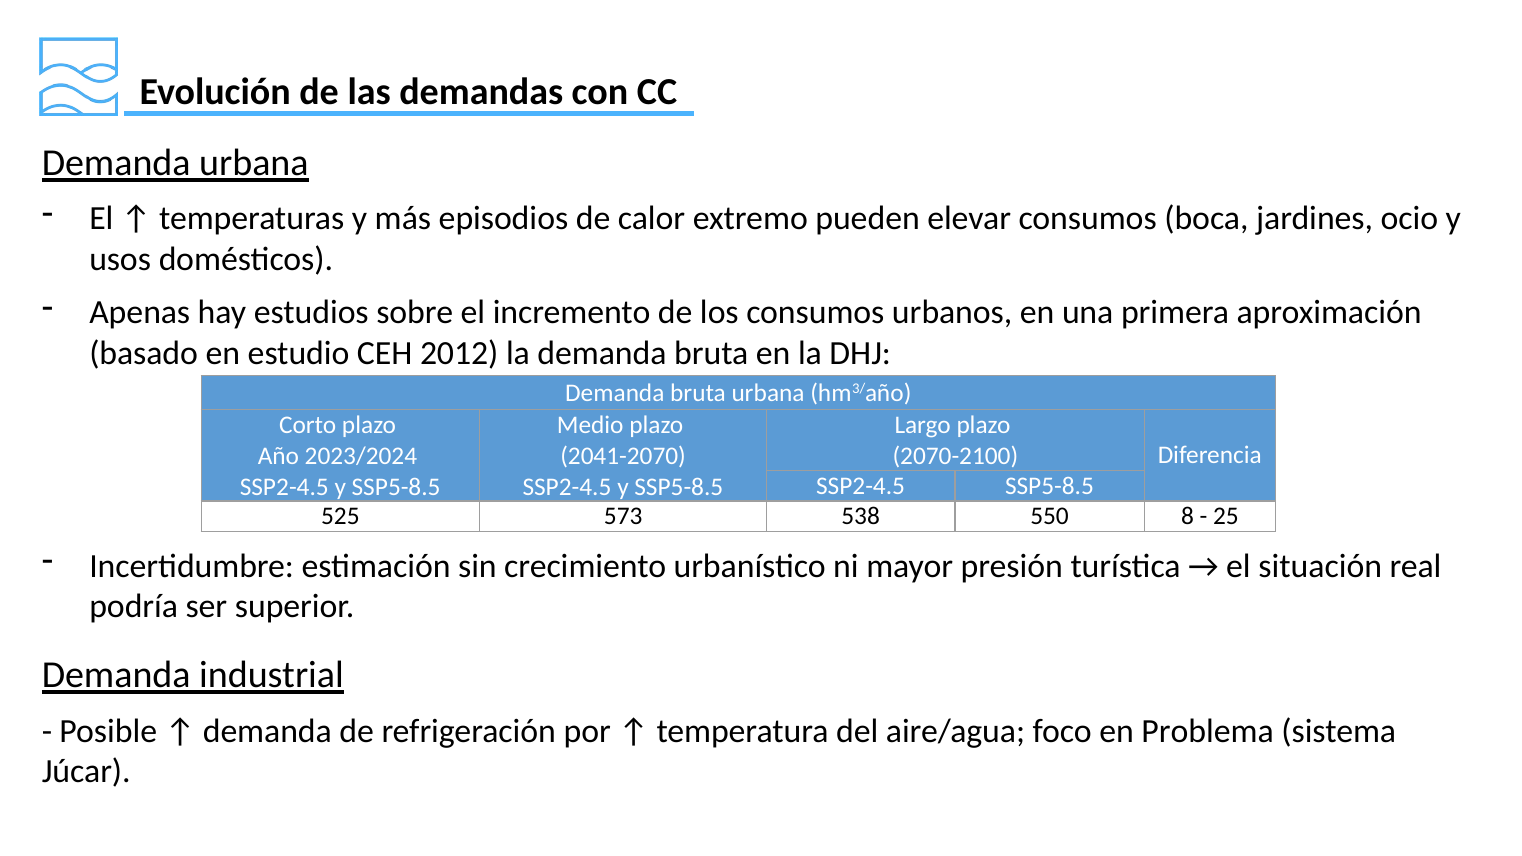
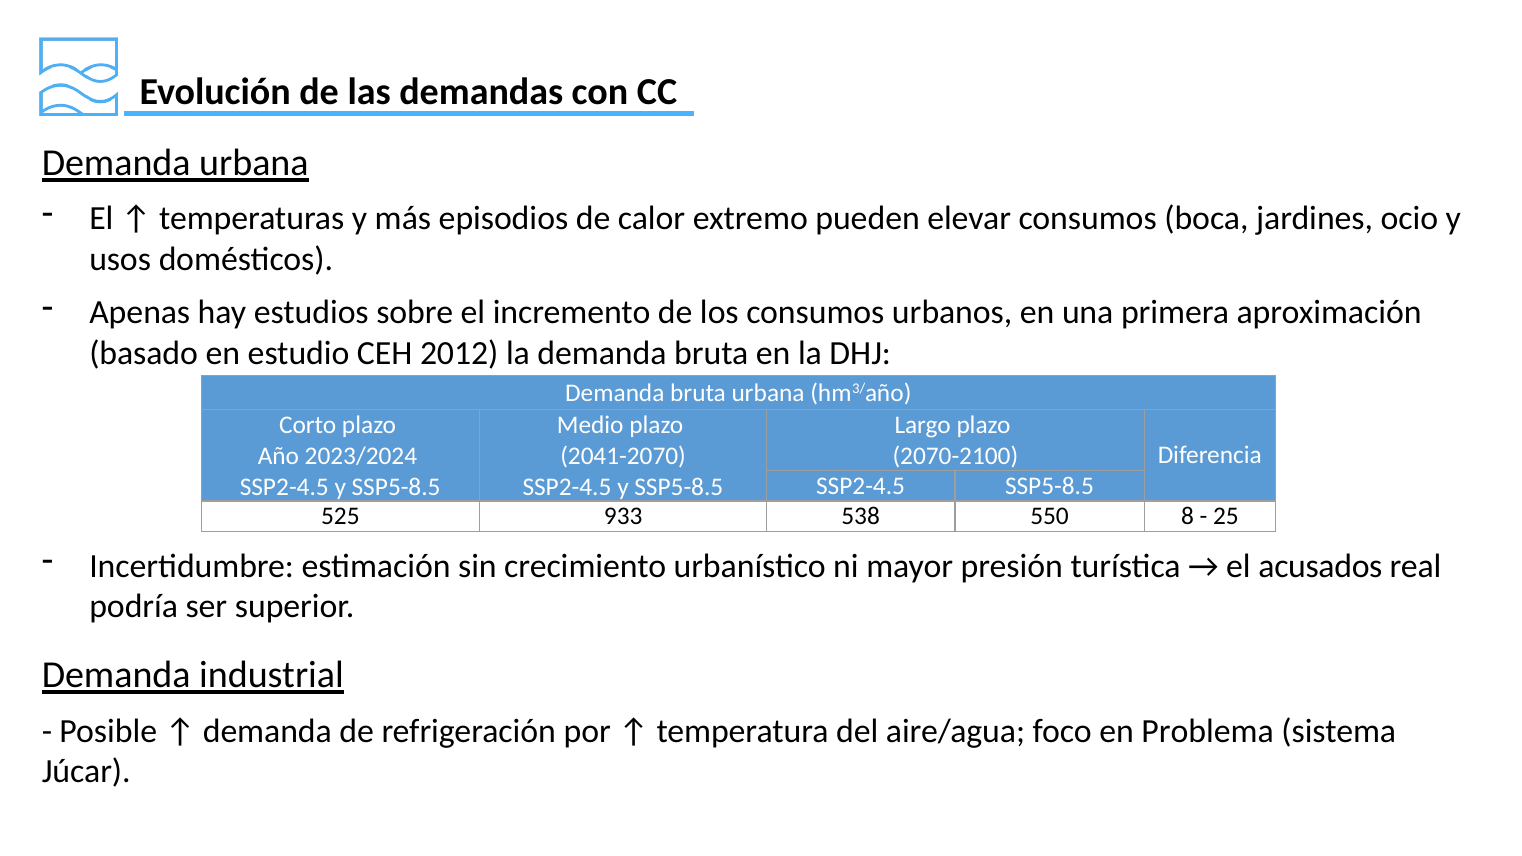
573: 573 -> 933 (623, 517)
situación: situación -> acusados (1320, 566)
